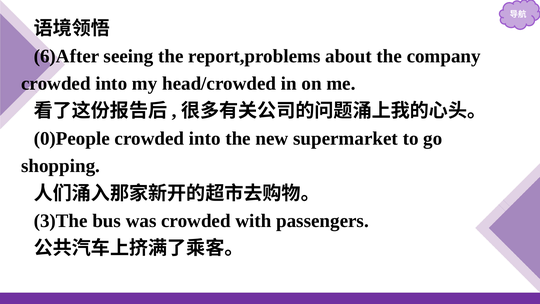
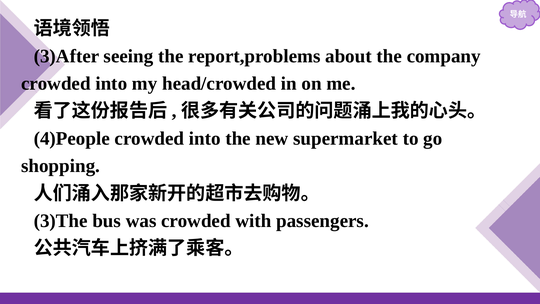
6)After: 6)After -> 3)After (66, 56)
0)People: 0)People -> 4)People (72, 138)
